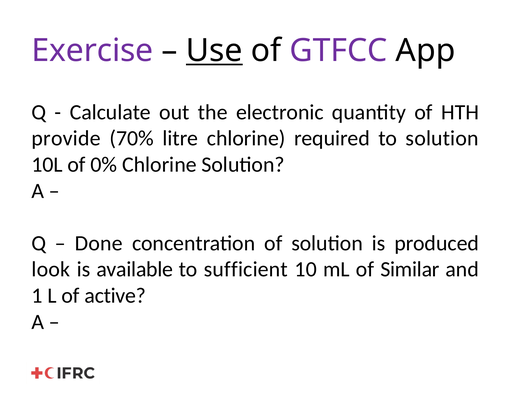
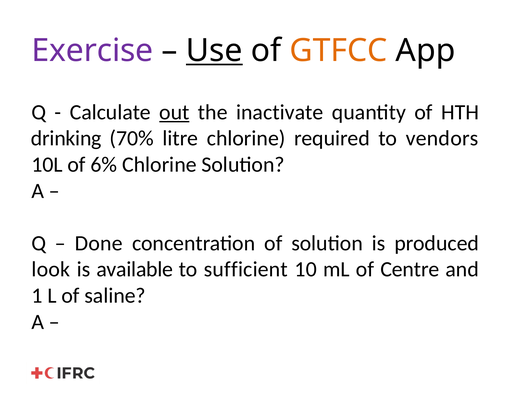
GTFCC colour: purple -> orange (339, 51)
out underline: none -> present (174, 112)
electronic: electronic -> inactivate (280, 112)
provide: provide -> drinking (66, 138)
to solution: solution -> vendors (442, 138)
0%: 0% -> 6% (104, 165)
Similar: Similar -> Centre (410, 269)
active: active -> saline (115, 296)
